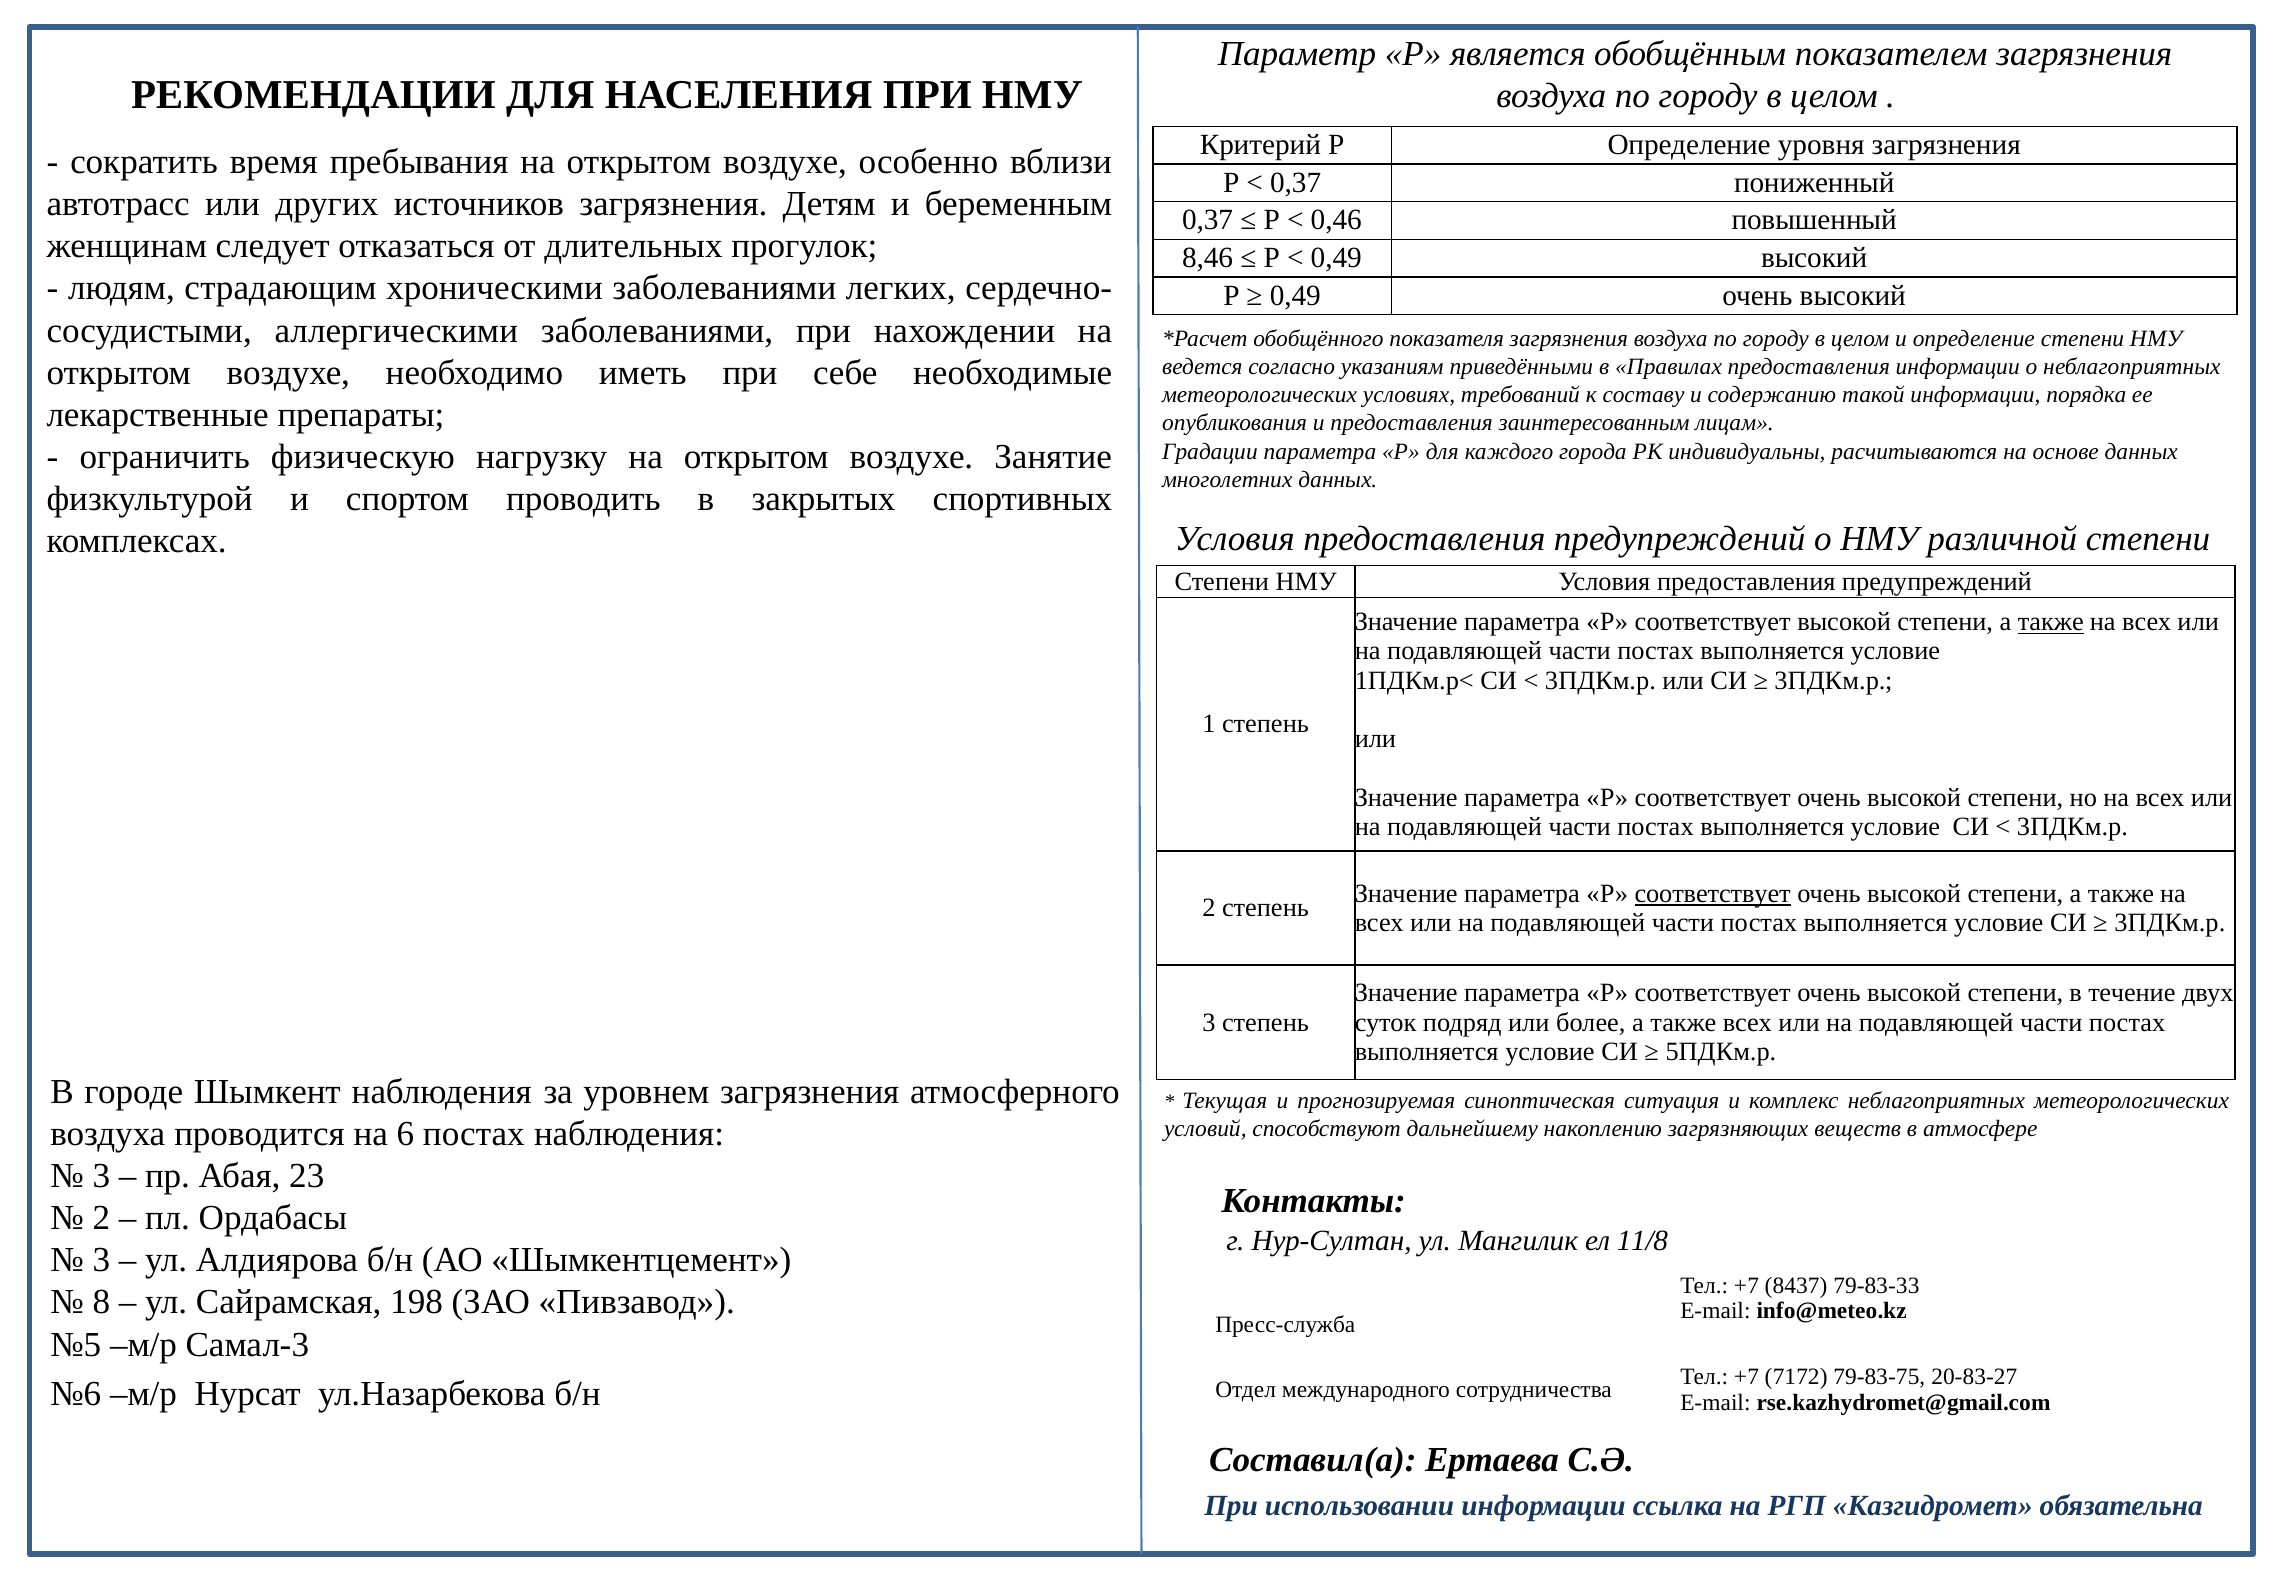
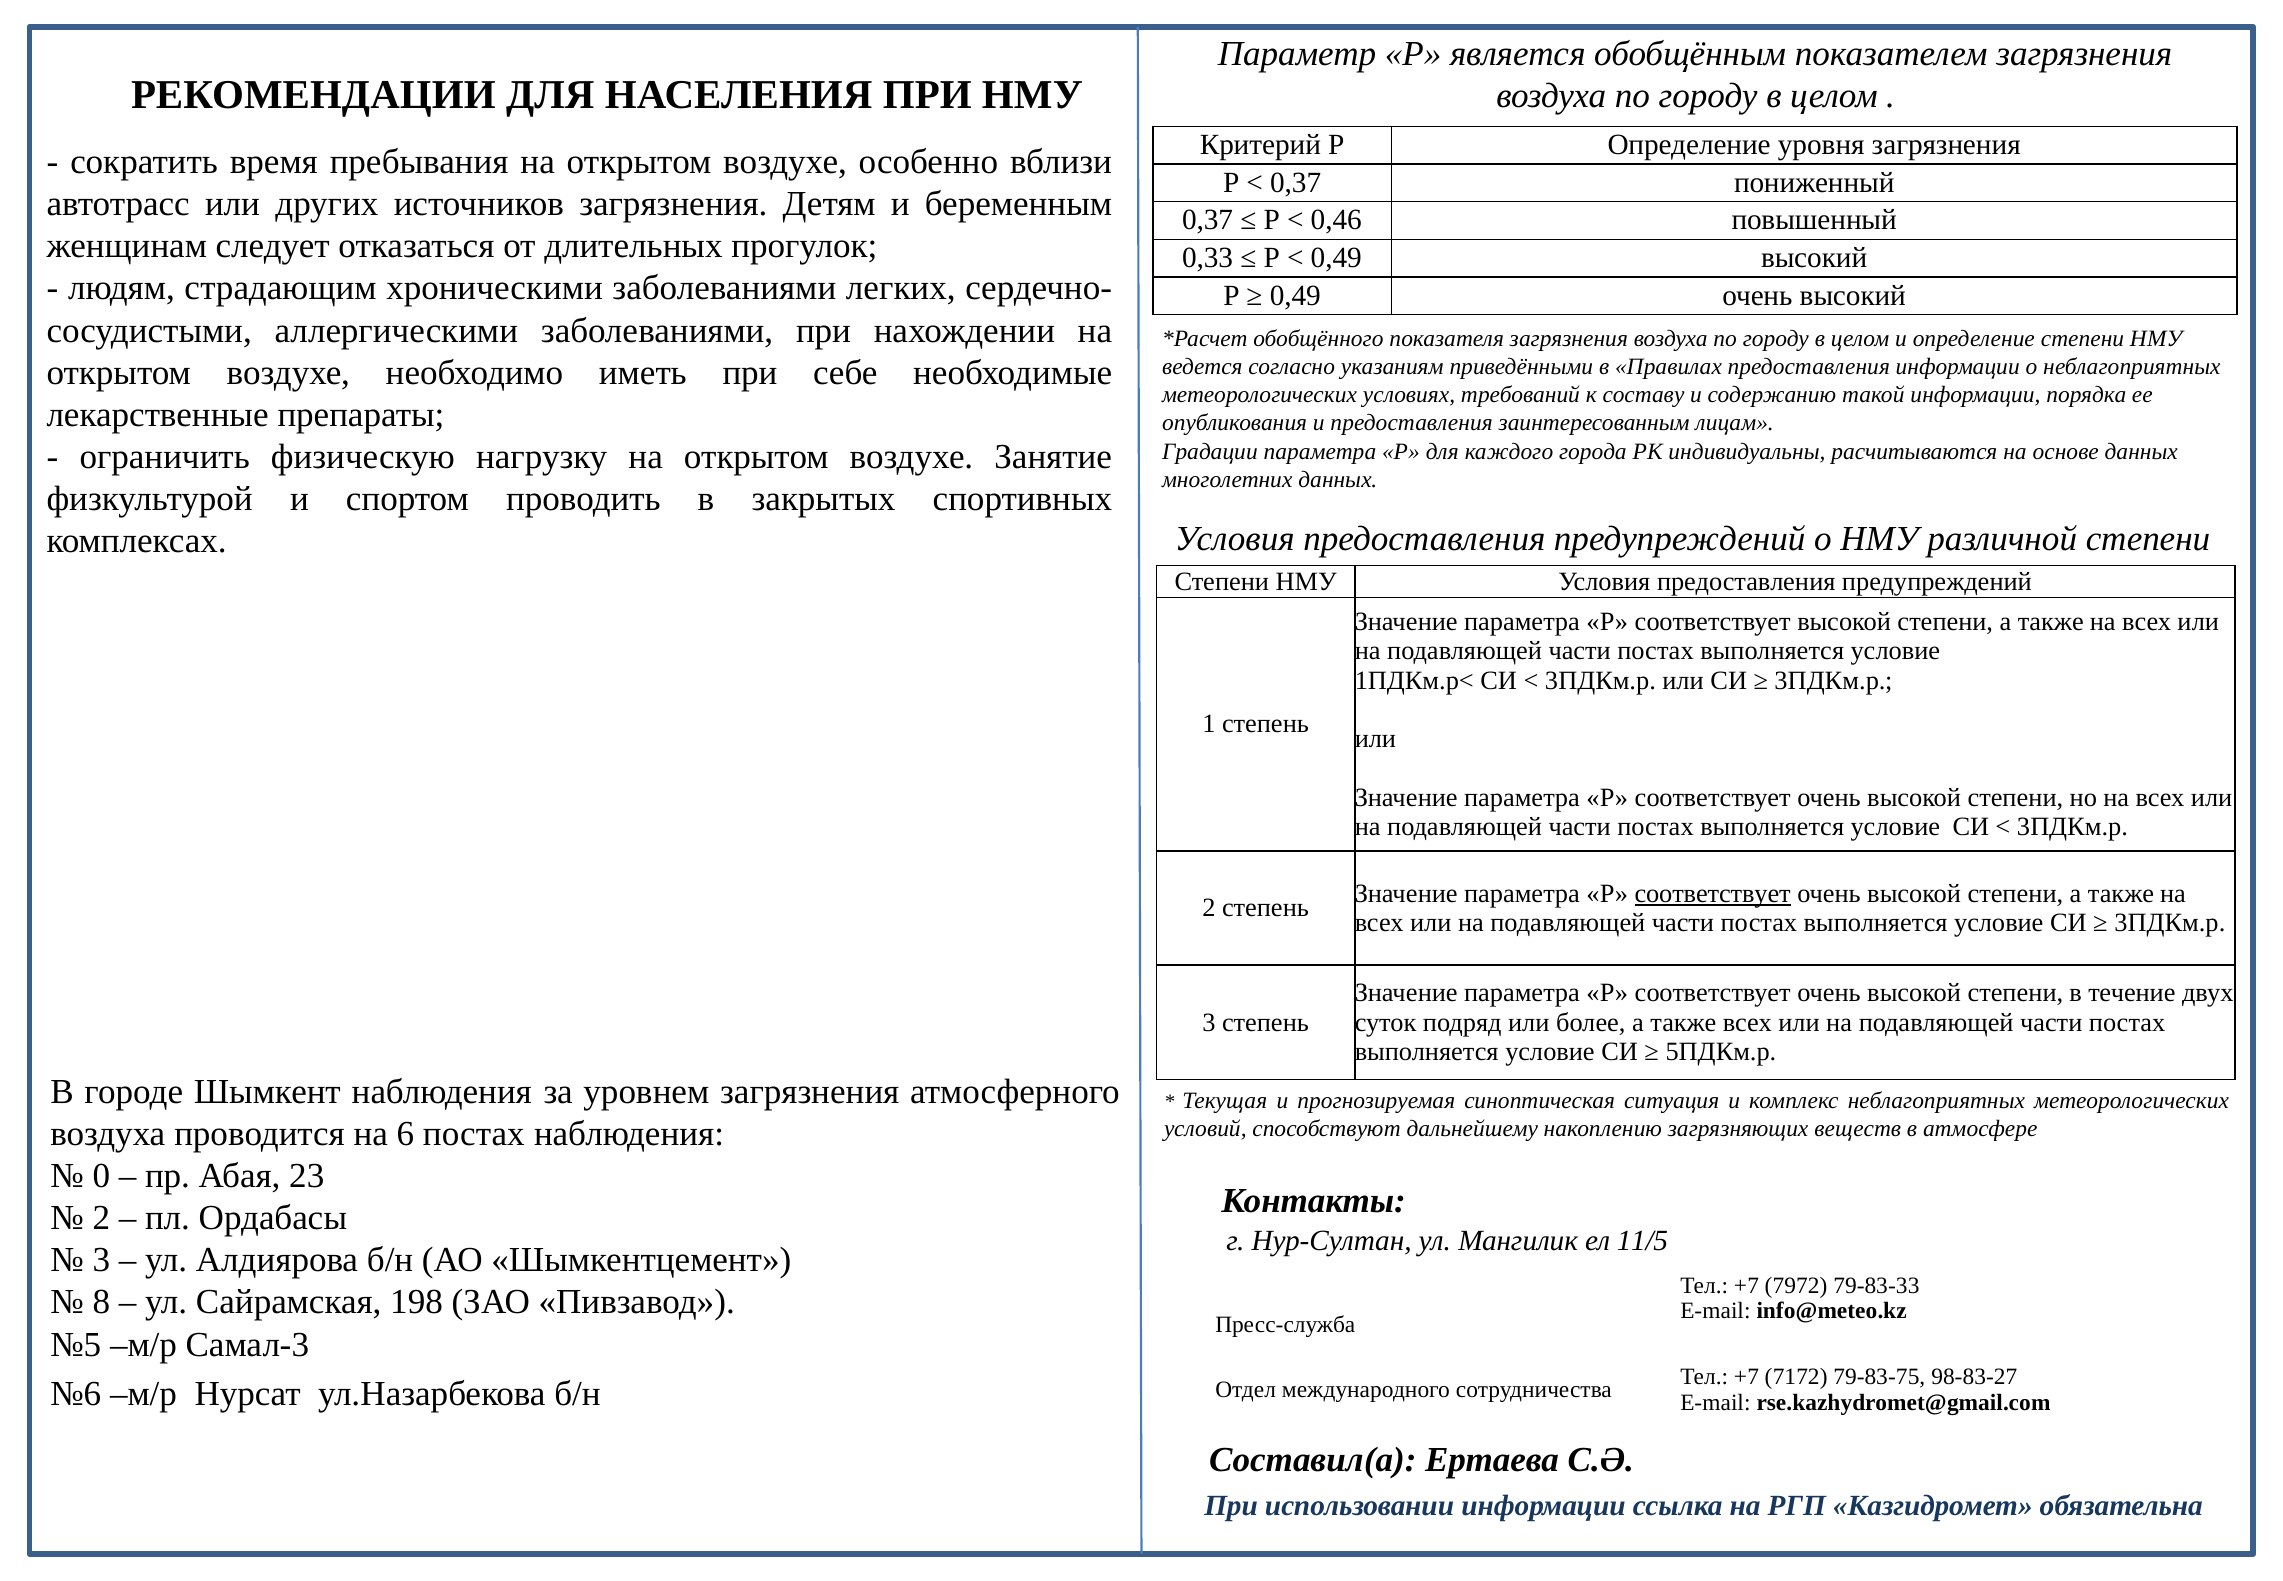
8,46: 8,46 -> 0,33 (1208, 258)
также underline: present -> none (2051, 622)
3: 3 -> 0 (101, 1175)
11/8: 11/8 -> 11/5 (1642, 1241)
8437: 8437 -> 7972 (1796, 1285)
20-83-27: 20-83-27 -> 98-83-27 (1974, 1376)
